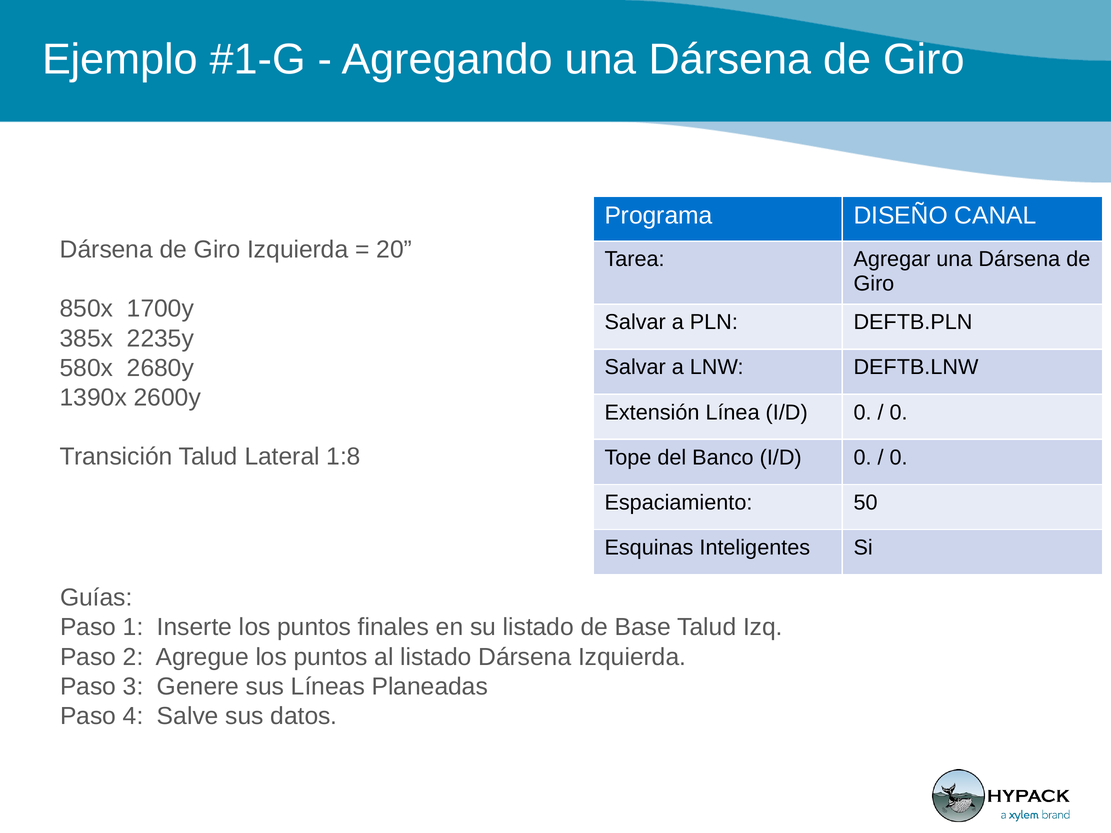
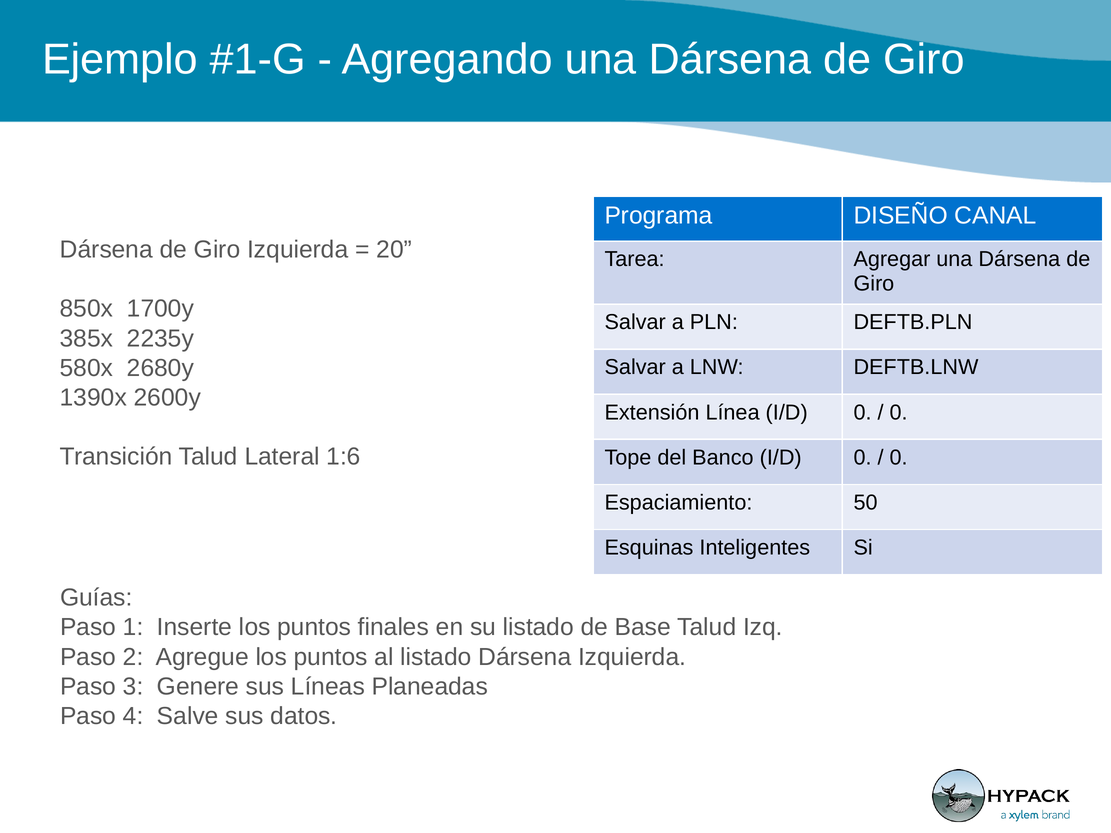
1:8: 1:8 -> 1:6 (344, 457)
